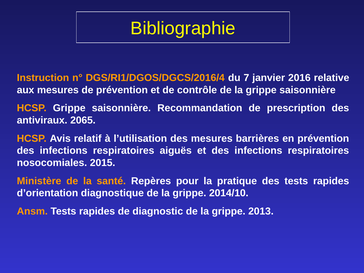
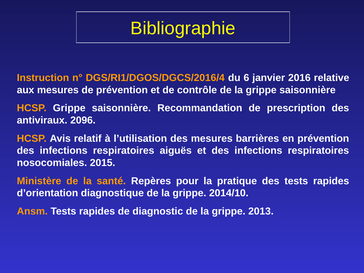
7: 7 -> 6 (246, 78)
2065: 2065 -> 2096 (83, 120)
